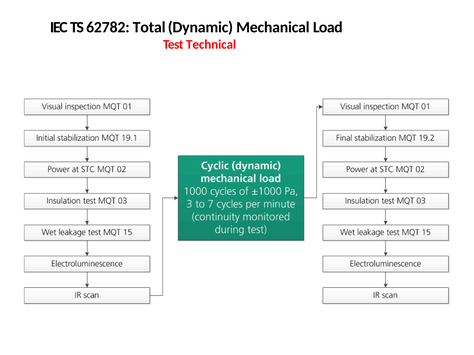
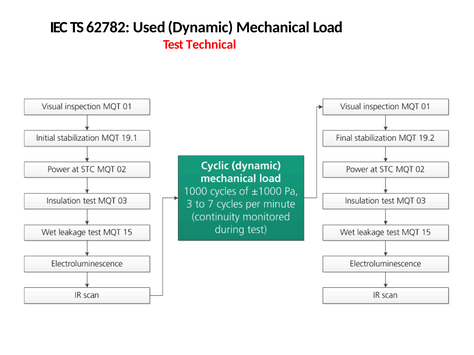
Total: Total -> Used (149, 27)
